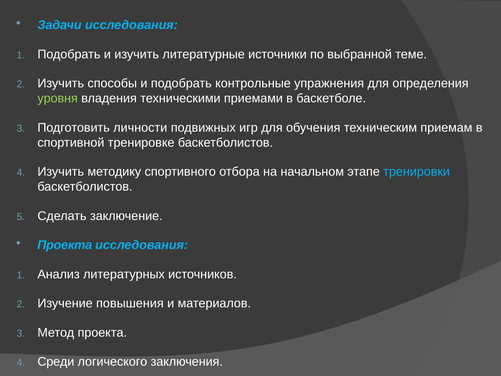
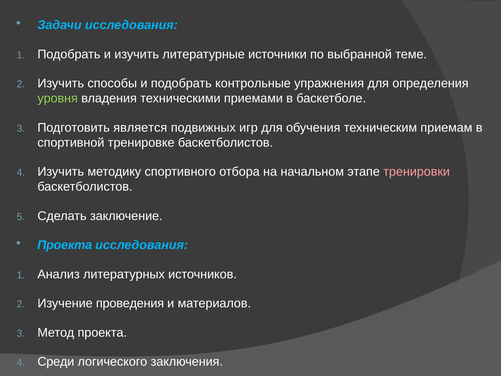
личности: личности -> является (140, 128)
тренировки colour: light blue -> pink (417, 172)
повышения: повышения -> проведения (130, 303)
